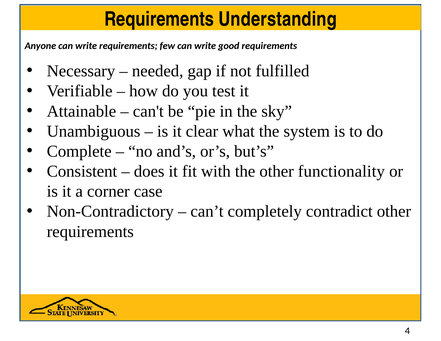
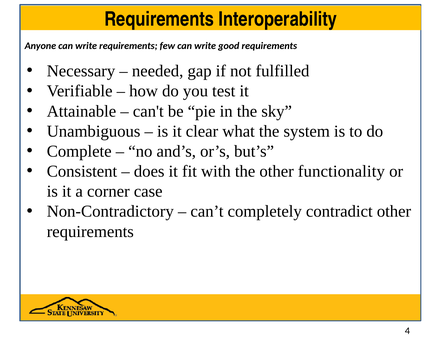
Understanding: Understanding -> Interoperability (278, 19)
